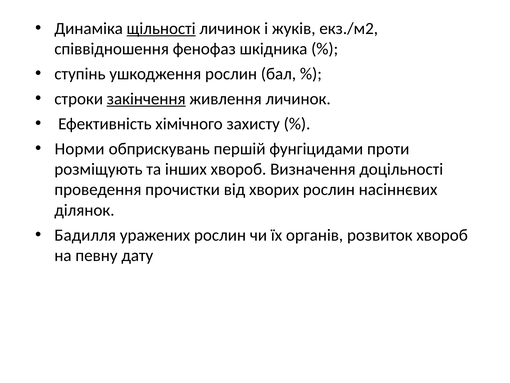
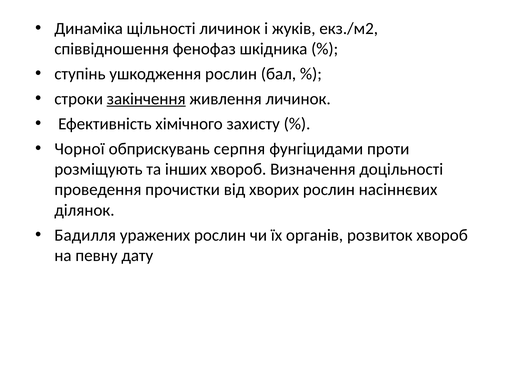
щільності underline: present -> none (161, 28)
Норми: Норми -> Чорної (80, 149)
першій: першій -> серпня (239, 149)
